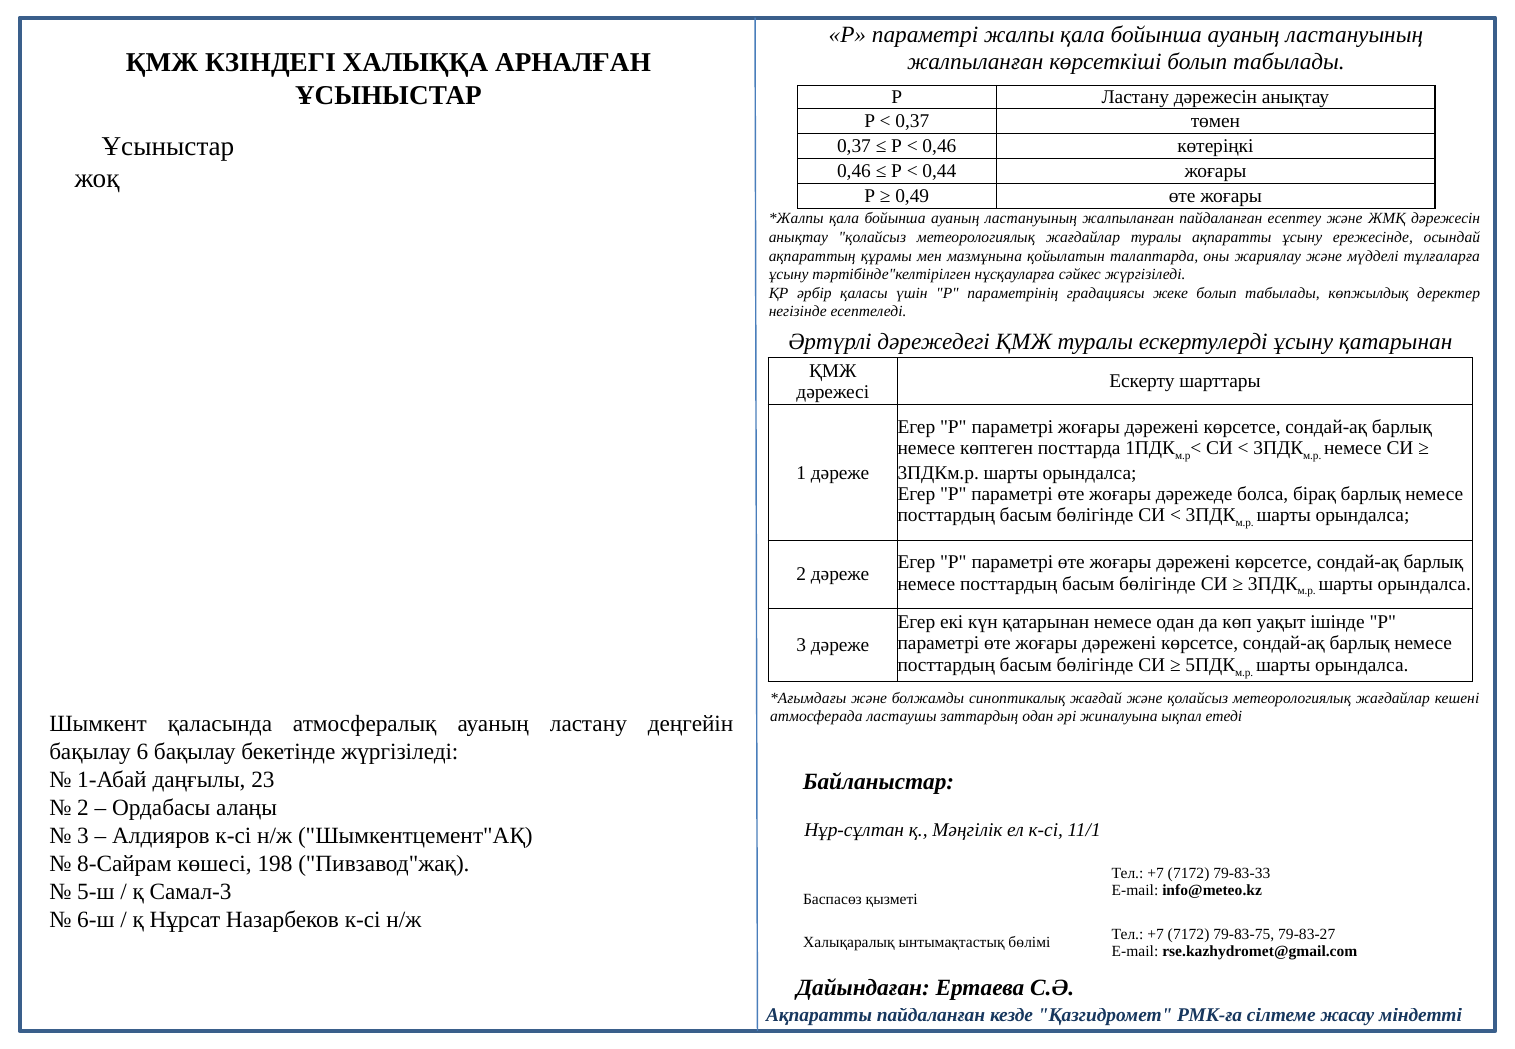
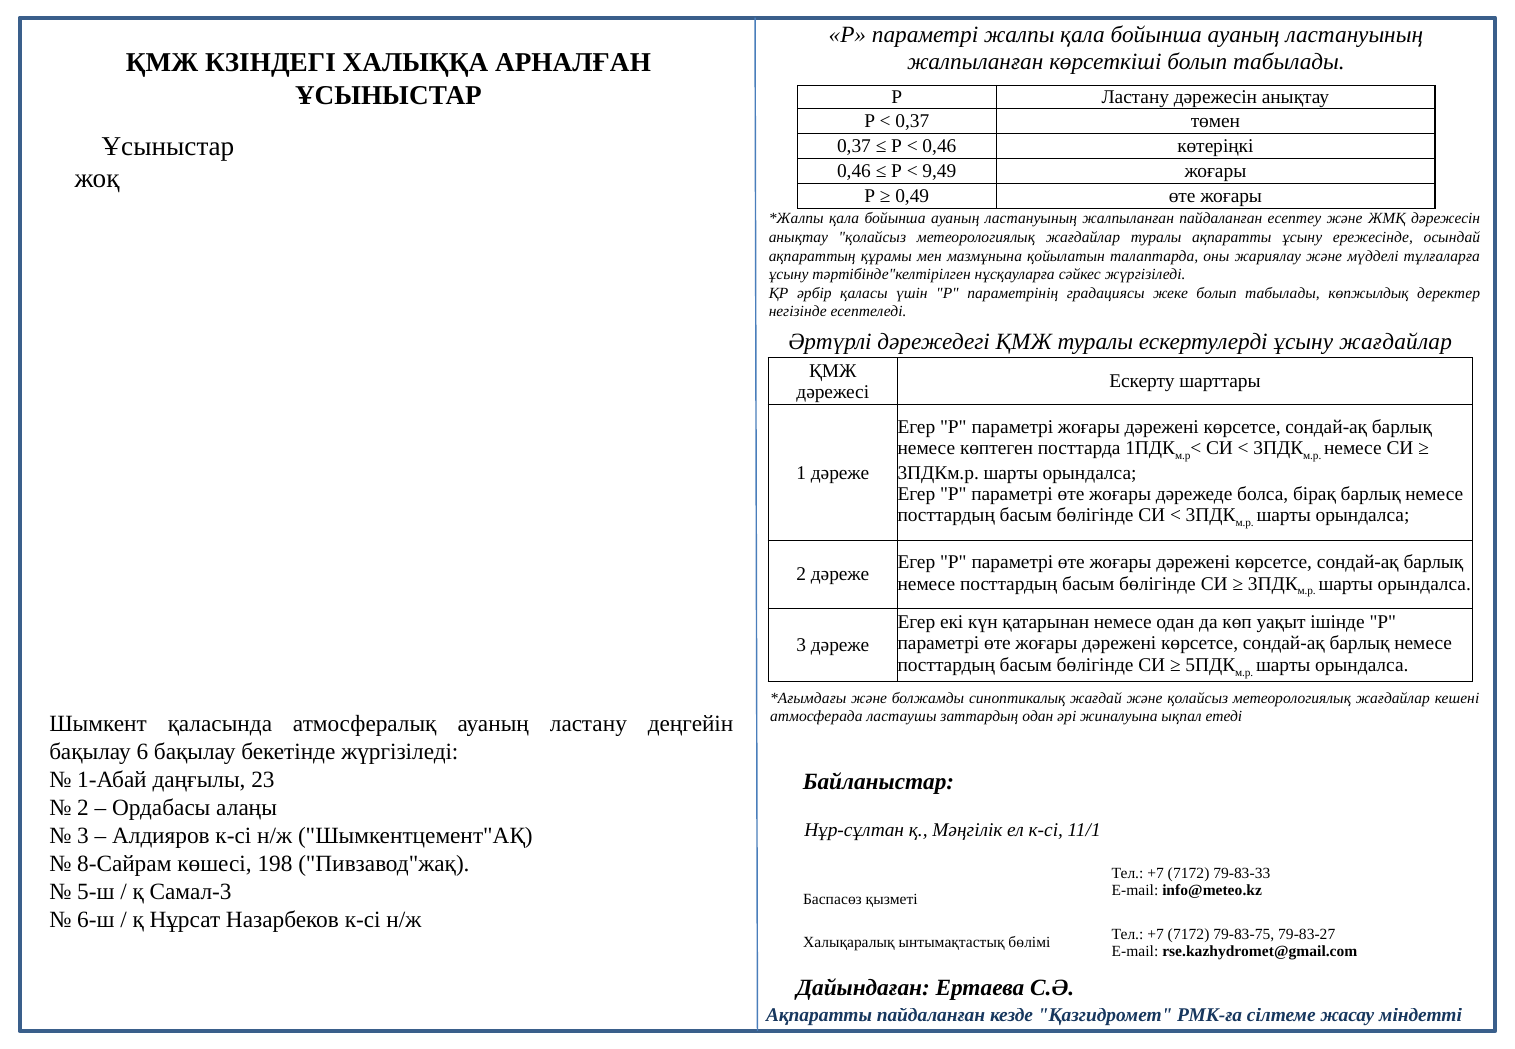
0,44: 0,44 -> 9,49 (939, 171)
ұсыну қатарынан: қатарынан -> жағдайлар (1396, 341)
